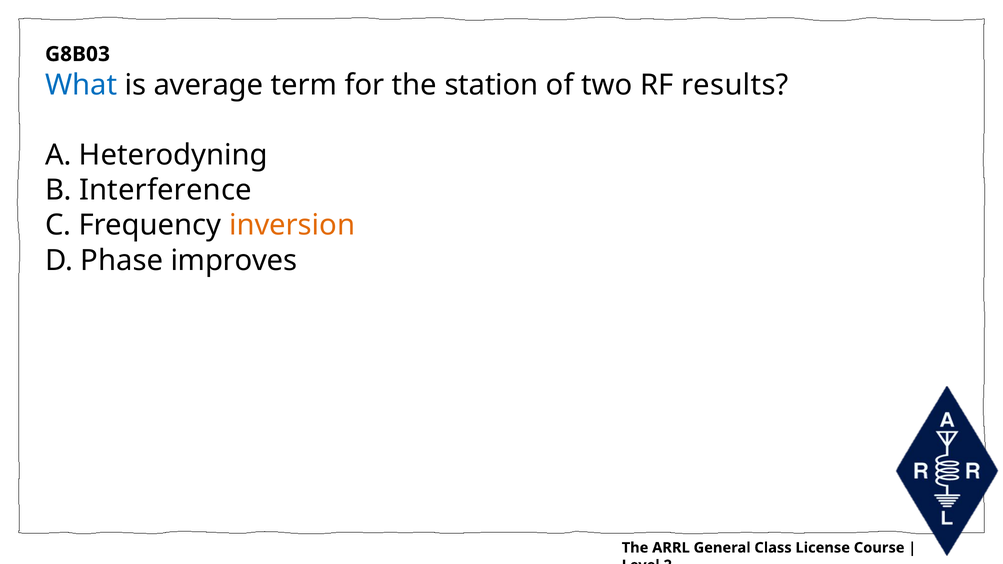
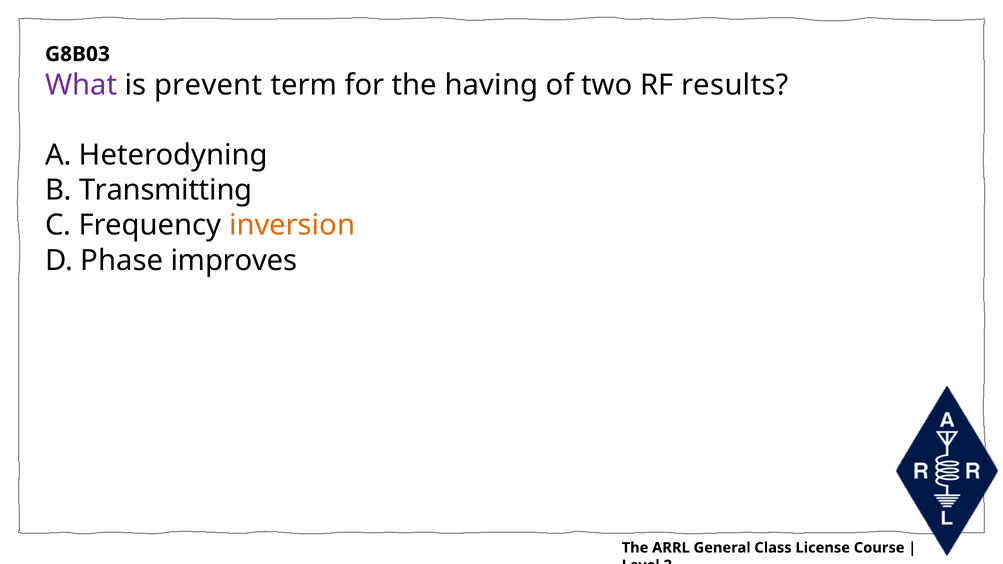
What colour: blue -> purple (81, 85)
average: average -> prevent (208, 85)
station: station -> having (491, 85)
Interference: Interference -> Transmitting (166, 190)
